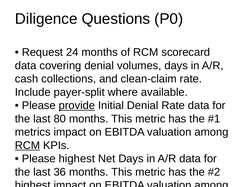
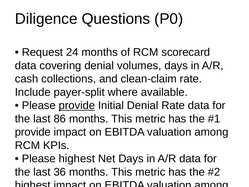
80: 80 -> 86 (60, 119)
metrics: metrics -> provide (33, 132)
RCM underline: present -> none (27, 145)
